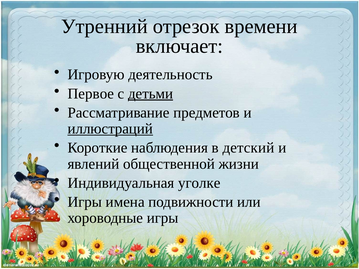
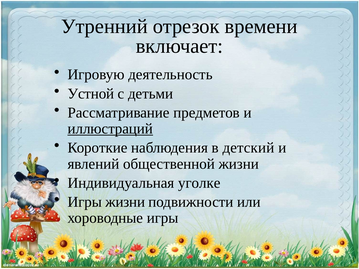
Первое: Первое -> Устной (91, 94)
детьми underline: present -> none (151, 94)
Игры имена: имена -> жизни (125, 202)
